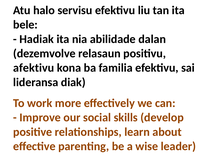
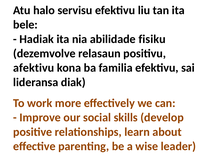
dalan: dalan -> fisiku (152, 39)
